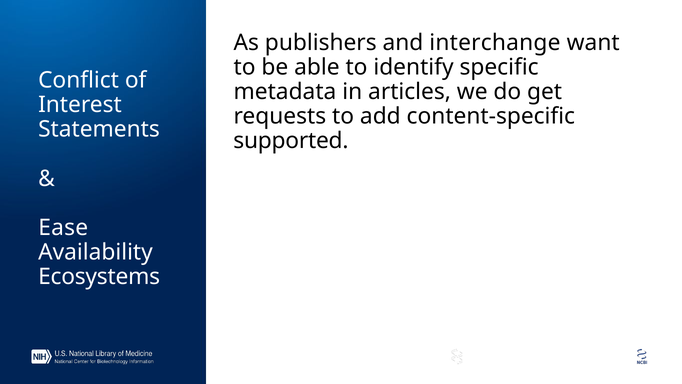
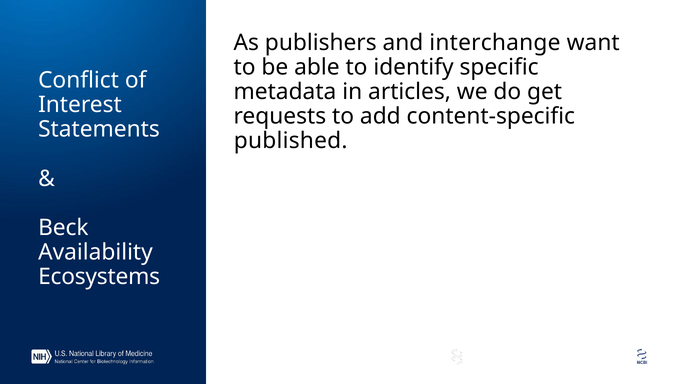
supported: supported -> published (291, 141)
Ease: Ease -> Beck (63, 227)
